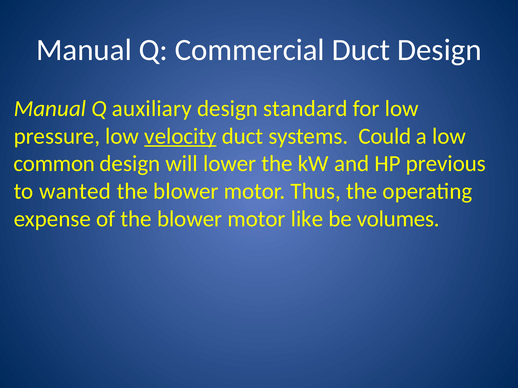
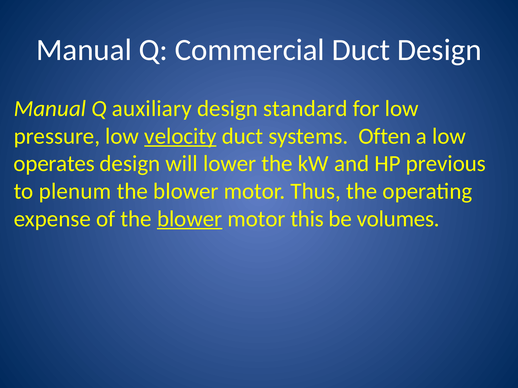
Could: Could -> Often (385, 136)
common: common -> operates (54, 164)
wanted: wanted -> plenum (75, 192)
blower underline: none -> present (190, 219)
like: like -> this (307, 219)
